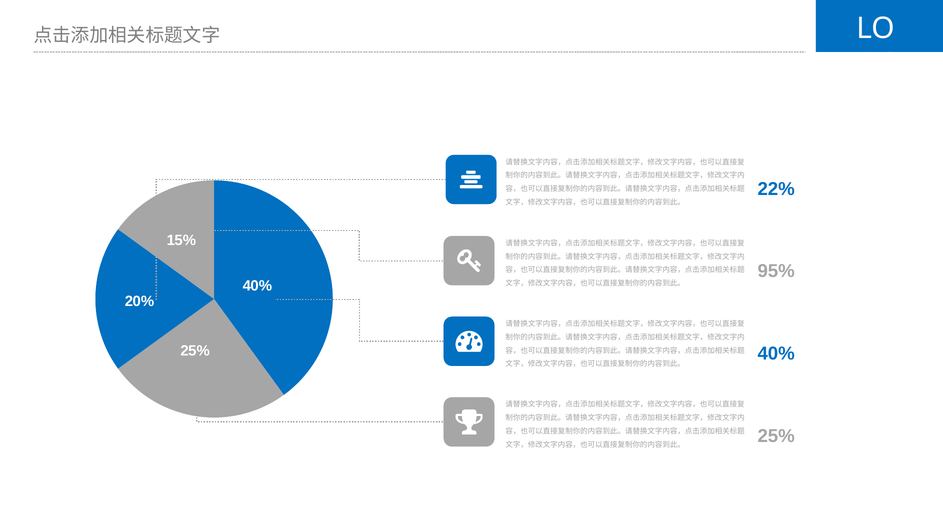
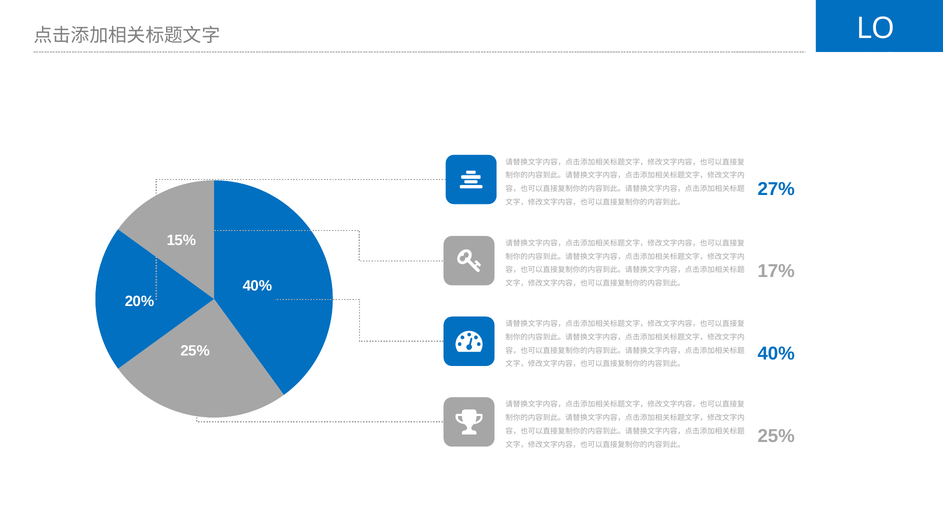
22%: 22% -> 27% (776, 189)
95%: 95% -> 17% (776, 272)
